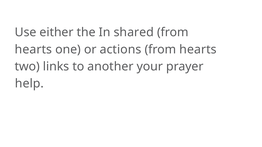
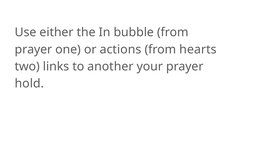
shared: shared -> bubble (134, 32)
hearts: hearts -> prayer (33, 50)
help: help -> hold (29, 84)
